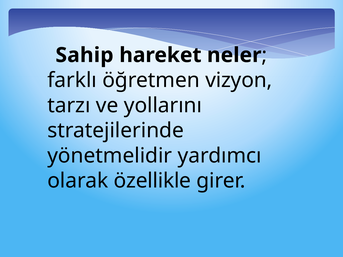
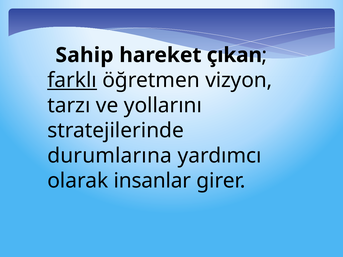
neler: neler -> çıkan (234, 55)
farklı underline: none -> present (72, 80)
yönetmelidir: yönetmelidir -> durumlarına (110, 156)
özellikle: özellikle -> insanlar (152, 181)
